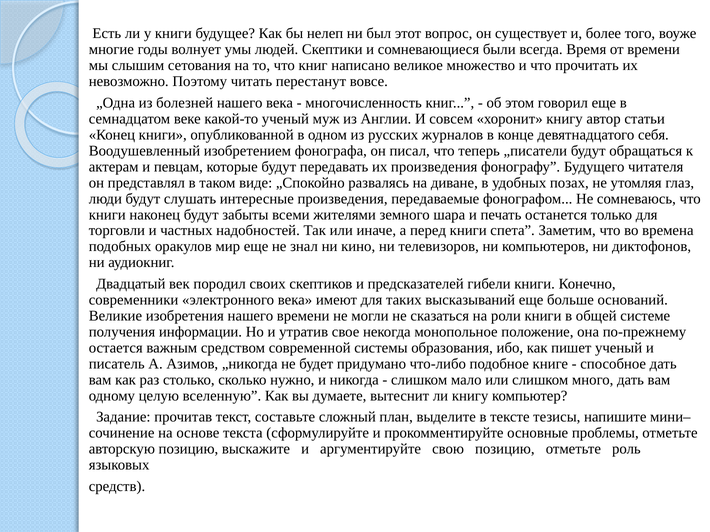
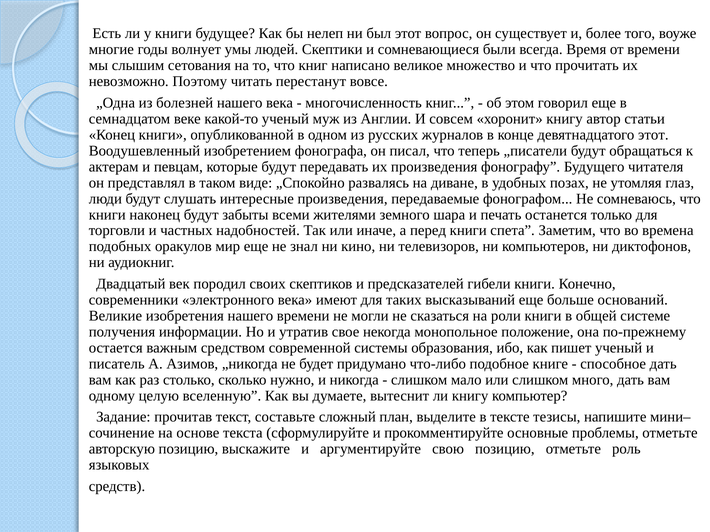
девятнадцатого себя: себя -> этот (653, 135)
